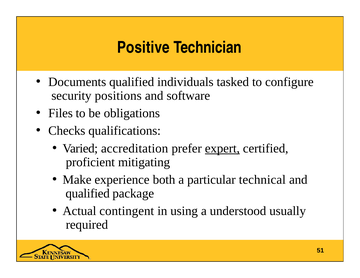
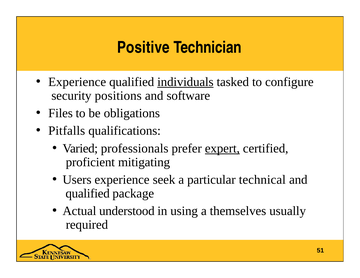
Documents: Documents -> Experience (77, 82)
individuals underline: none -> present (185, 82)
Checks: Checks -> Pitfalls (67, 131)
accreditation: accreditation -> professionals (135, 148)
Make: Make -> Users (77, 180)
both: both -> seek (164, 180)
contingent: contingent -> understood (127, 211)
understood: understood -> themselves (238, 211)
